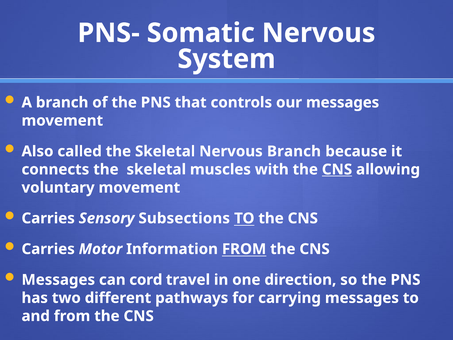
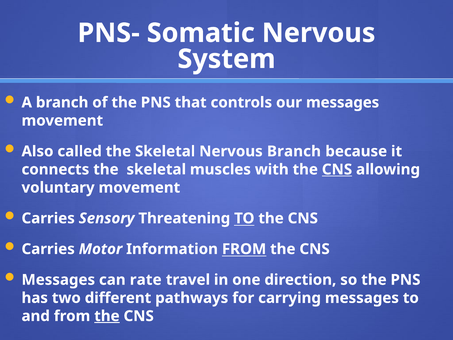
Subsections: Subsections -> Threatening (184, 218)
cord: cord -> rate (146, 280)
the underline: none -> present (107, 316)
